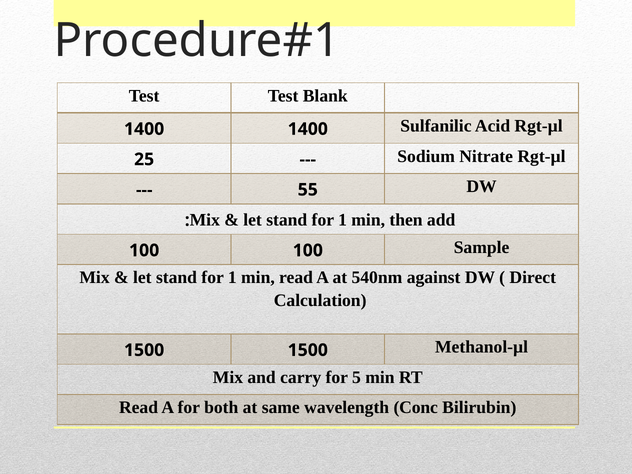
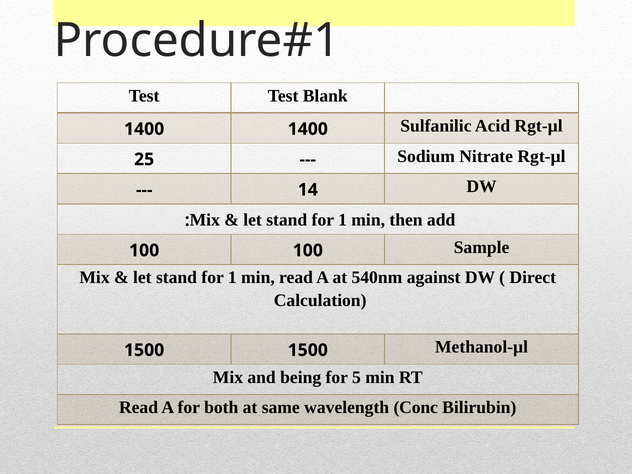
55: 55 -> 14 (308, 190)
carry: carry -> being (301, 377)
